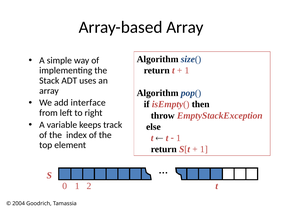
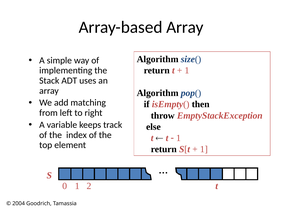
interface: interface -> matching (88, 103)
